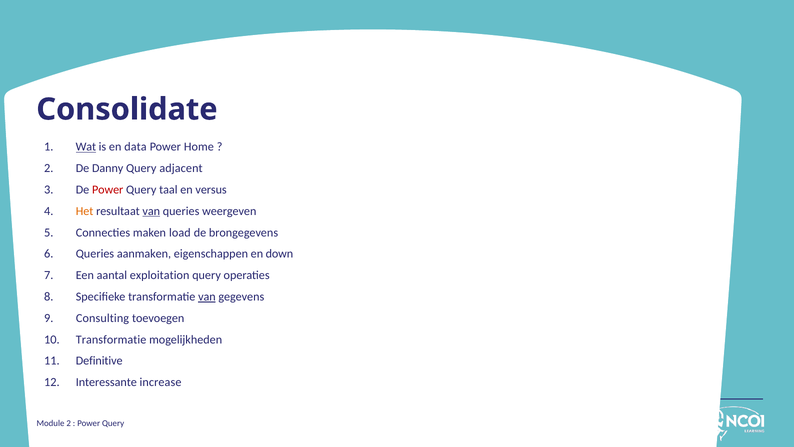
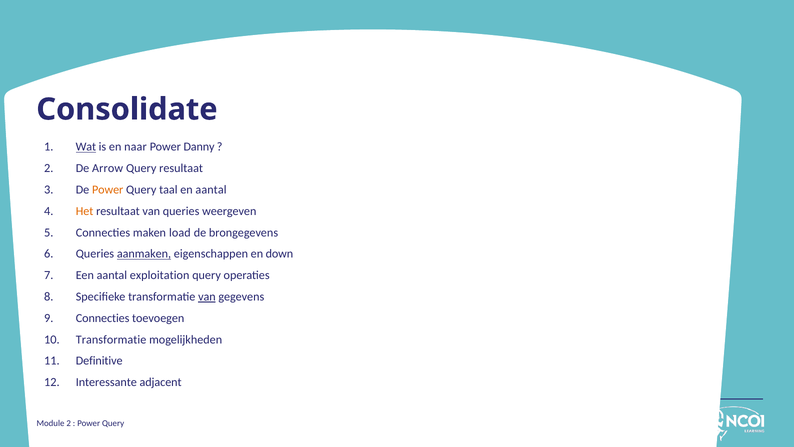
data: data -> naar (135, 147)
Home: Home -> Danny (199, 147)
Danny: Danny -> Arrow (108, 168)
Query adjacent: adjacent -> resultaat (181, 168)
Power colour: red -> orange (108, 190)
en versus: versus -> aantal (211, 190)
van underline: present -> none (151, 211)
aanmaken underline: none -> present (144, 254)
Consulting: Consulting -> Connecties (103, 318)
increase: increase -> adjacent (161, 382)
